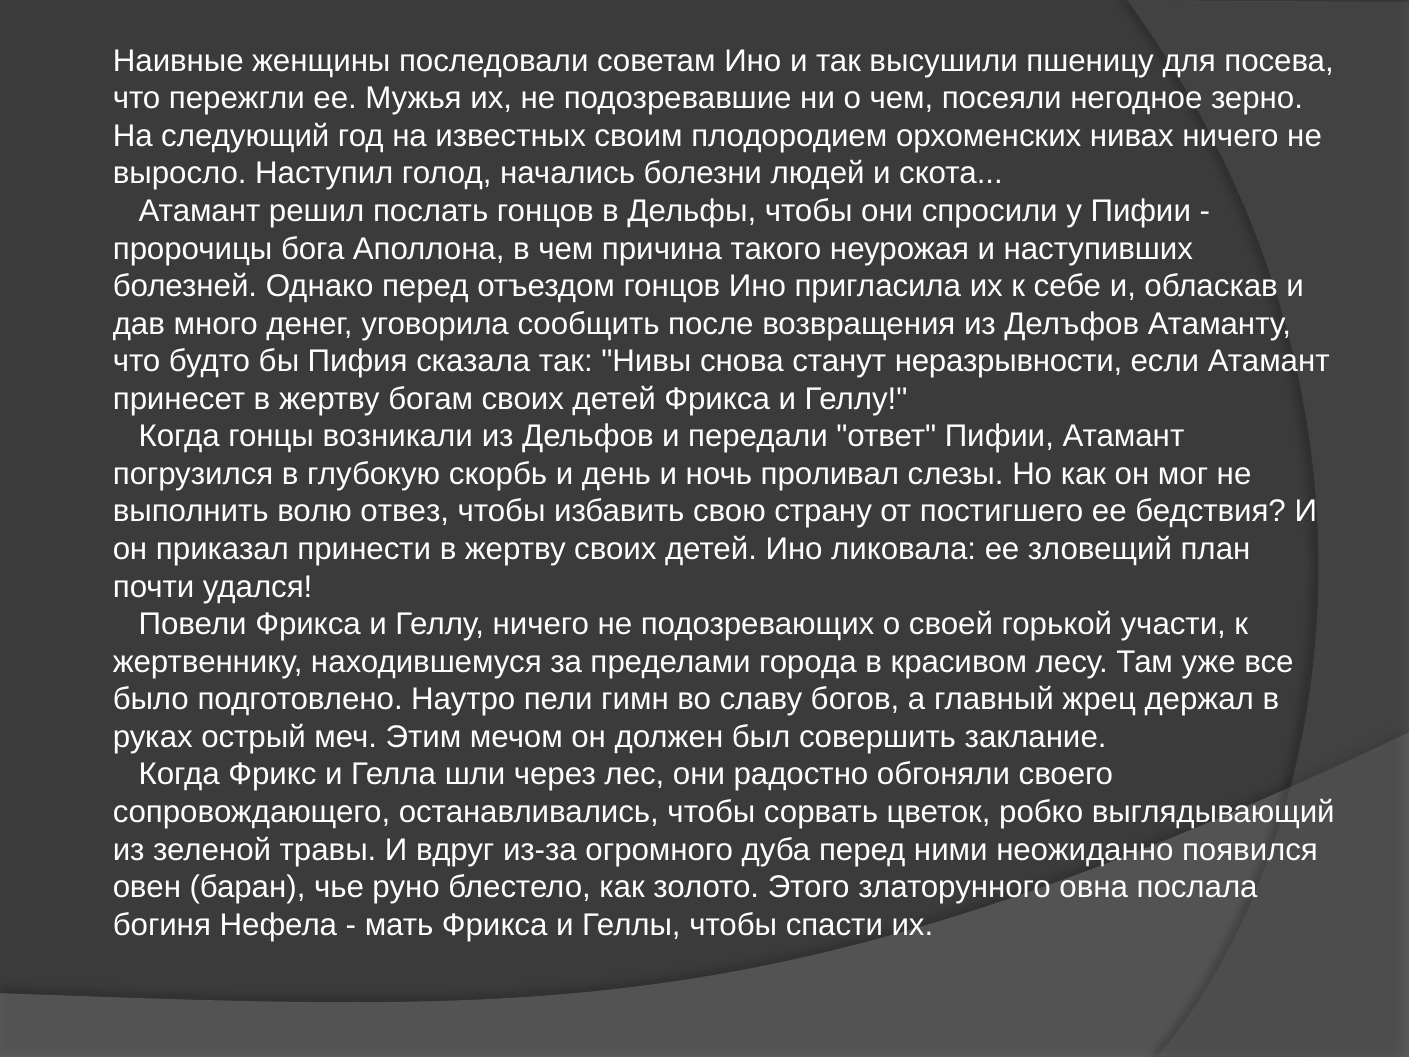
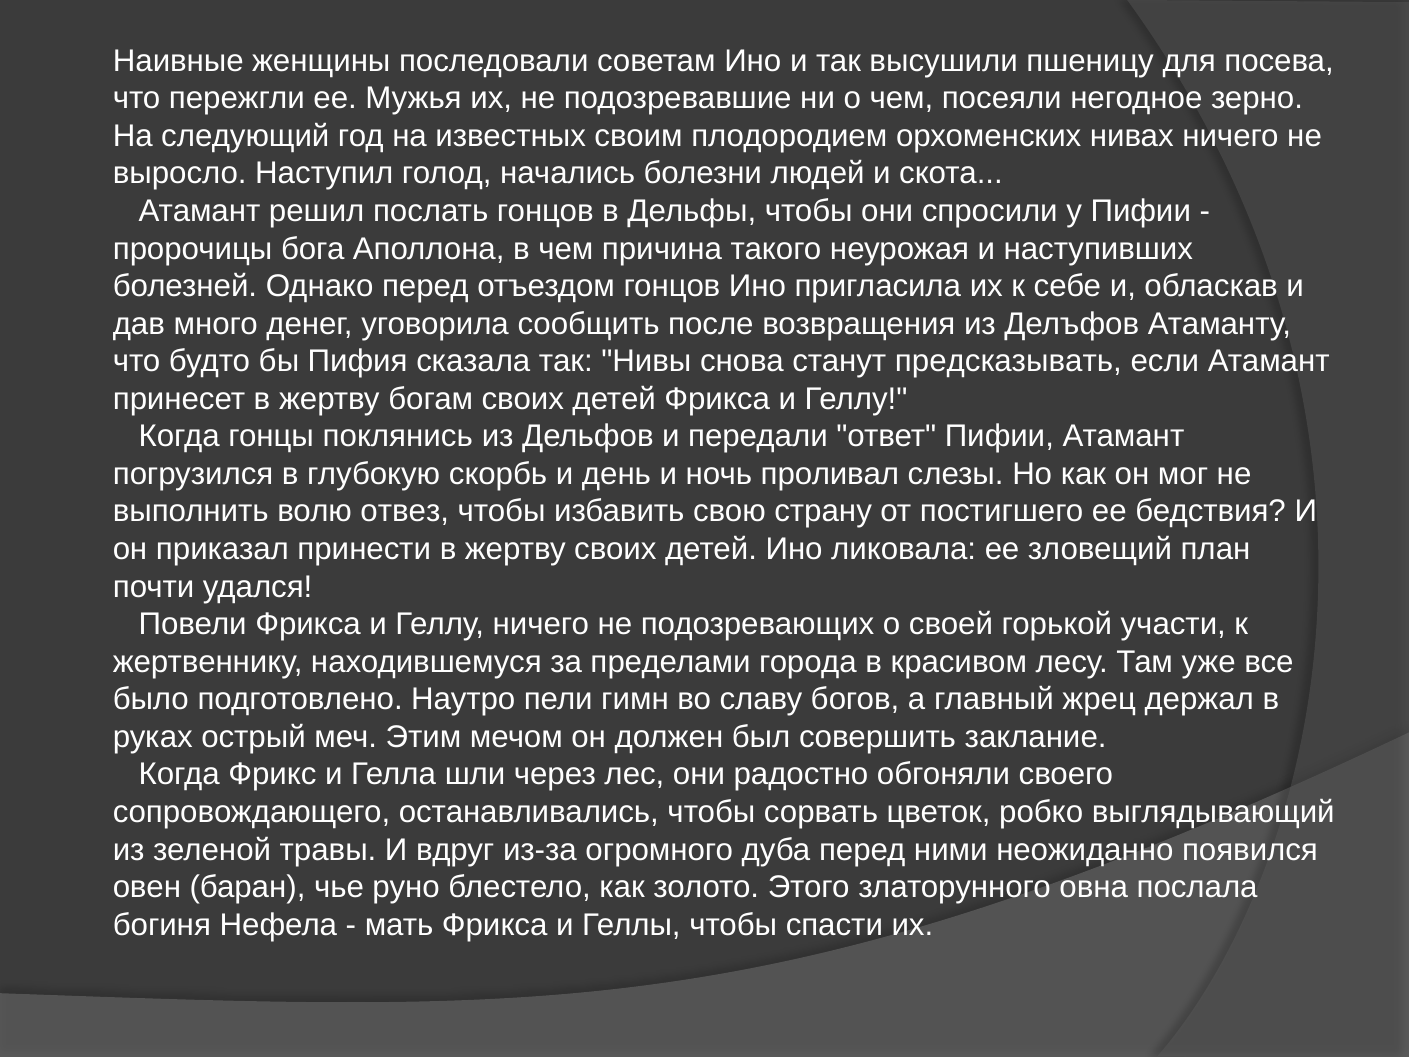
неразрывности: неразрывности -> предсказывать (1008, 361)
возникали: возникали -> поклянись (398, 436)
